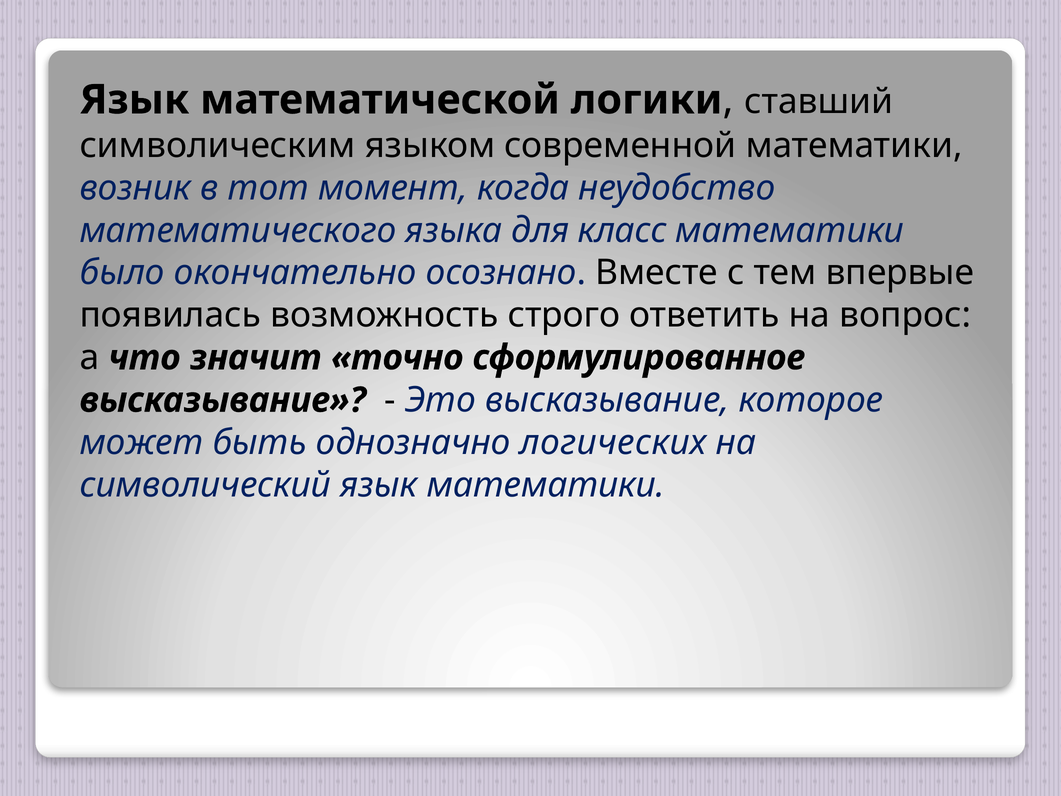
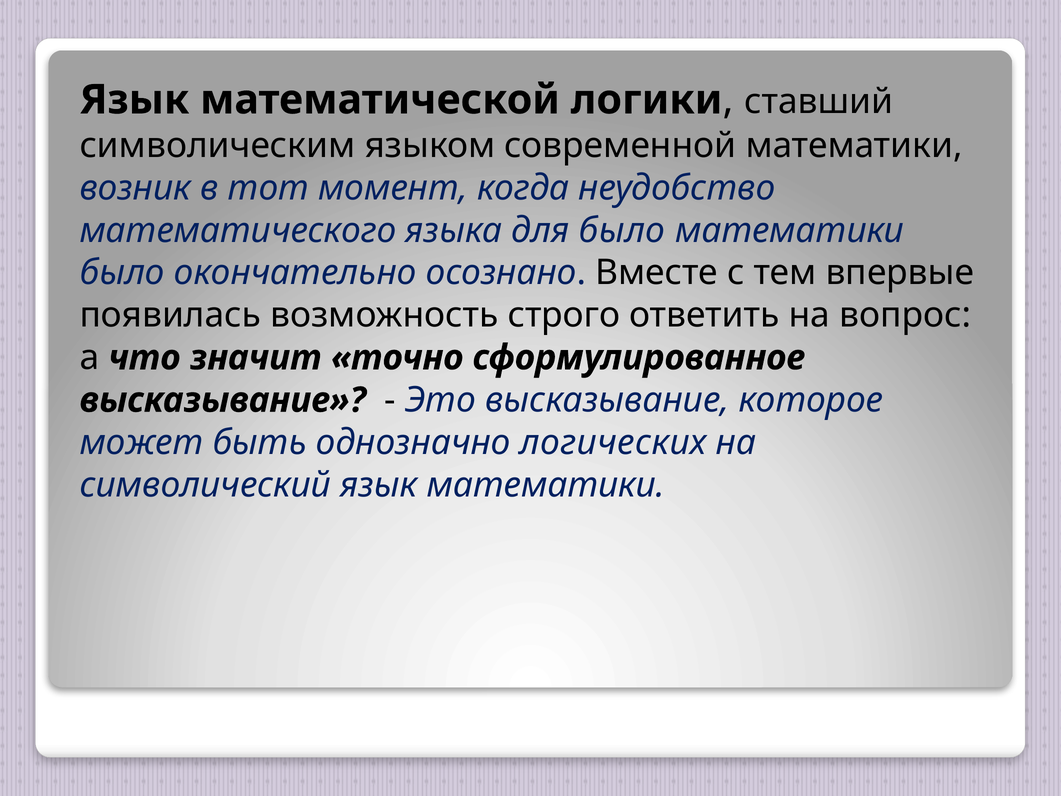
для класс: класс -> было (622, 230)
